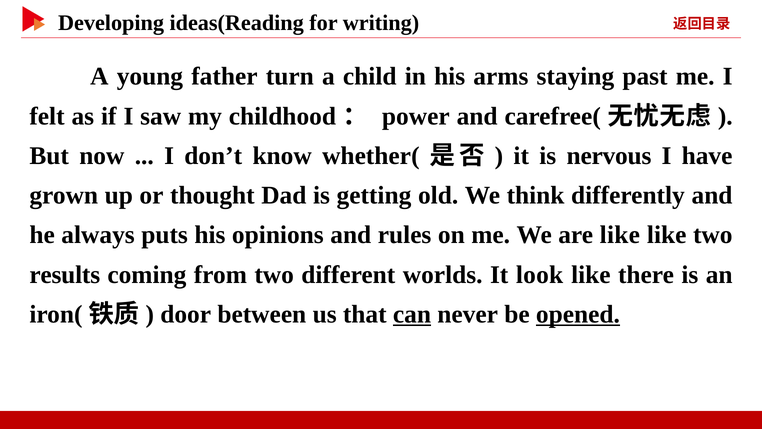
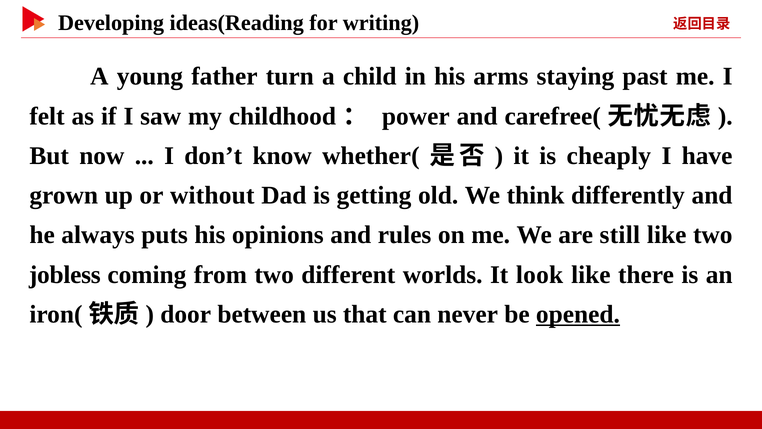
nervous: nervous -> cheaply (609, 156)
thought: thought -> without (212, 195)
are like: like -> still (620, 235)
results: results -> jobless (65, 275)
can underline: present -> none (412, 314)
